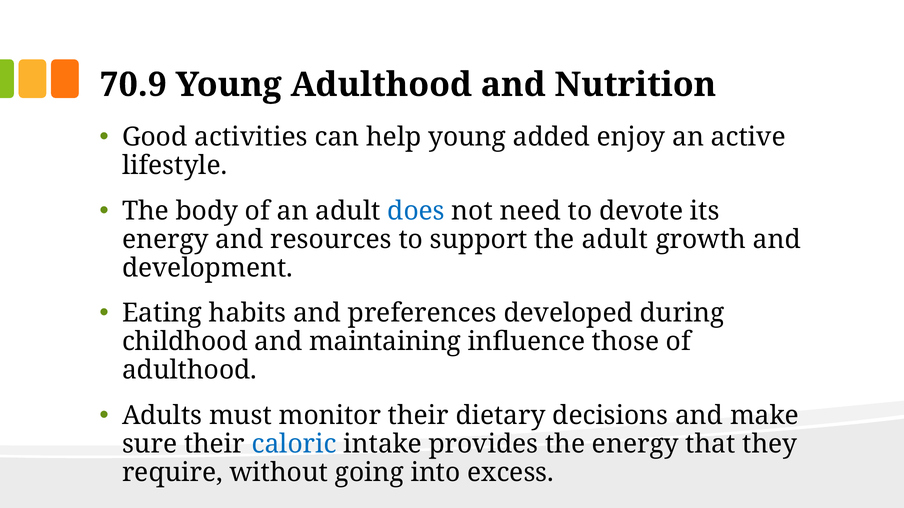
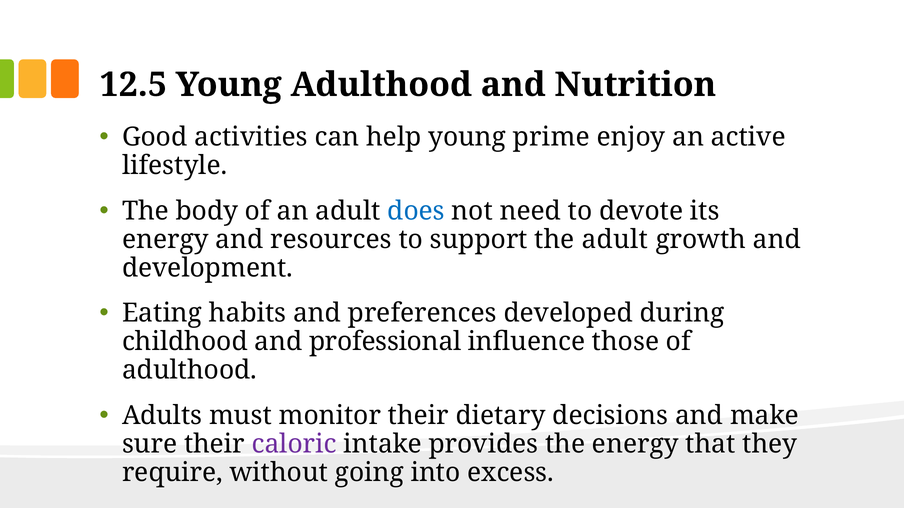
70.9: 70.9 -> 12.5 (133, 85)
added: added -> prime (551, 137)
maintaining: maintaining -> professional (385, 342)
caloric colour: blue -> purple (294, 445)
